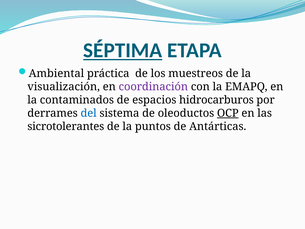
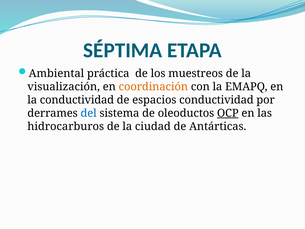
SÉPTIMA underline: present -> none (123, 50)
coordinación colour: purple -> orange (153, 87)
la contaminados: contaminados -> conductividad (77, 100)
espacios hidrocarburos: hidrocarburos -> conductividad (216, 100)
sicrotolerantes: sicrotolerantes -> hidrocarburos (66, 126)
puntos: puntos -> ciudad (153, 126)
